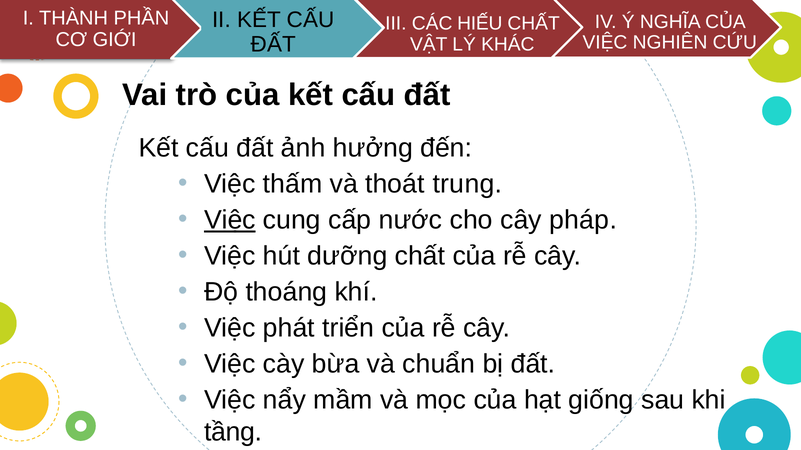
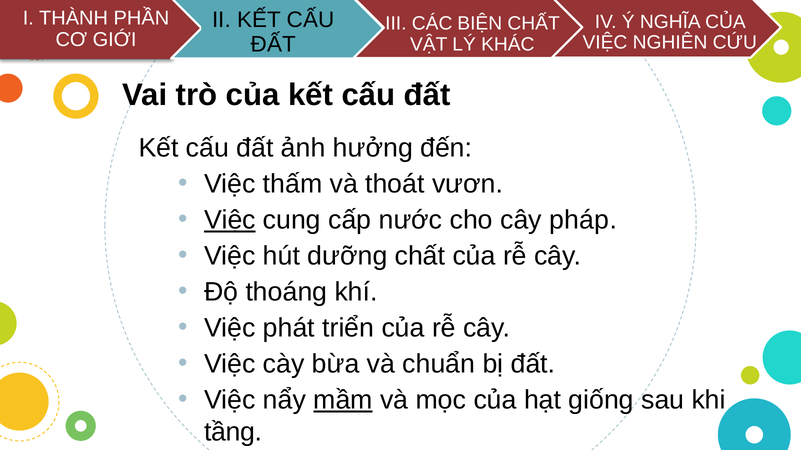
HIẾU: HIẾU -> BIỆN (480, 24)
trung: trung -> vươn (468, 184)
mầm underline: none -> present (343, 401)
